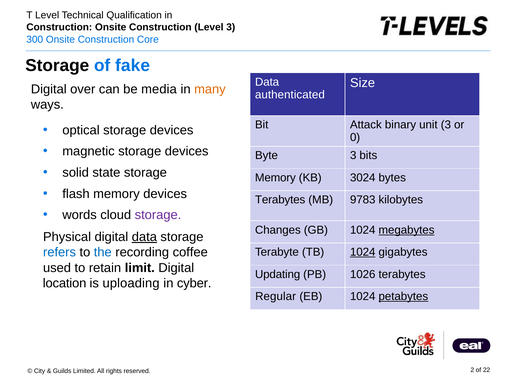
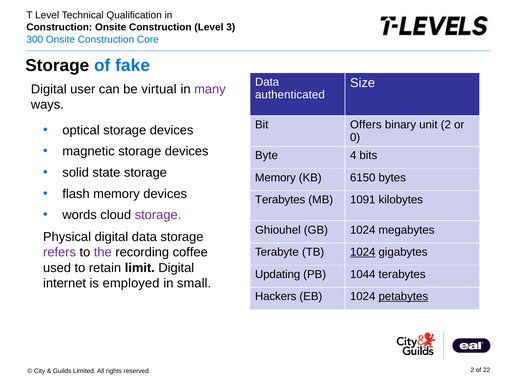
over: over -> user (83, 89)
media: media -> virtual (159, 89)
many colour: orange -> purple (210, 89)
Attack: Attack -> Offers (366, 125)
unit 3: 3 -> 2 (446, 125)
Byte 3: 3 -> 4 (353, 155)
3024: 3024 -> 6150 (363, 178)
9783: 9783 -> 1091 (363, 200)
Changes: Changes -> Ghiouhel (278, 230)
megabytes underline: present -> none (407, 230)
data underline: present -> none (144, 237)
refers colour: blue -> purple (60, 252)
the colour: blue -> purple (103, 252)
1026: 1026 -> 1044 (363, 274)
location: location -> internet (65, 283)
uploading: uploading -> employed (131, 283)
cyber: cyber -> small (194, 283)
Regular: Regular -> Hackers (276, 296)
